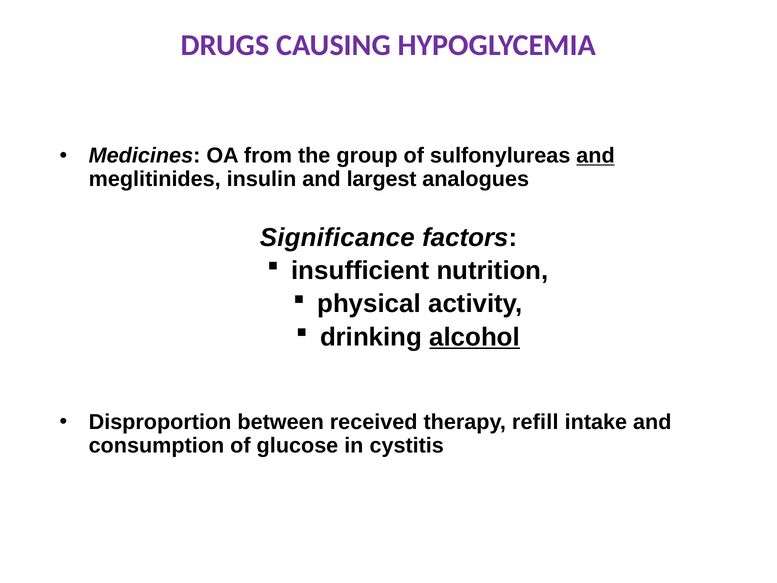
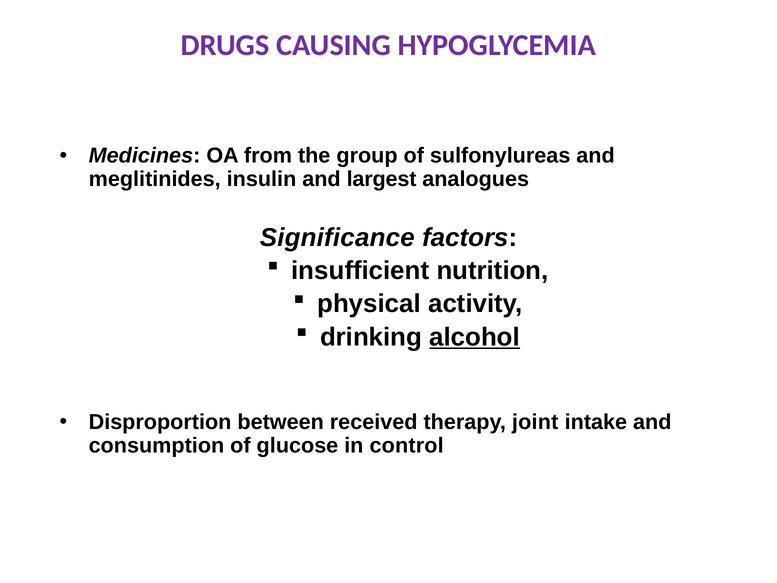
and underline: present -> none (596, 156)
refill: refill -> joint (535, 422)
cystitis: cystitis -> control (407, 445)
